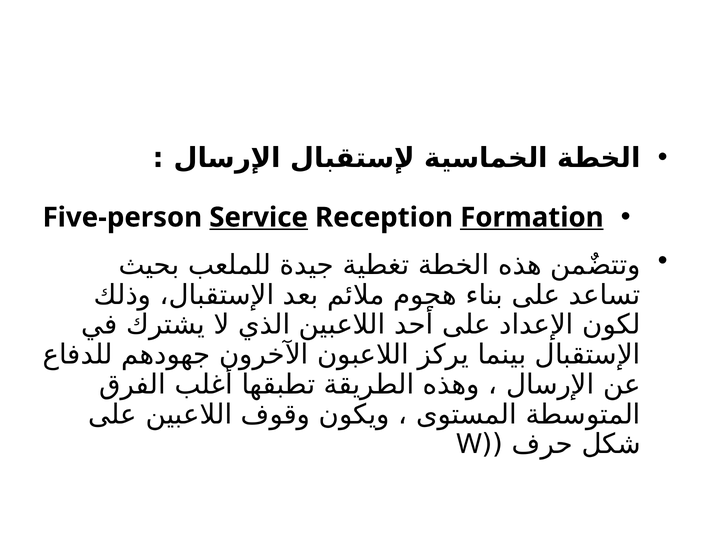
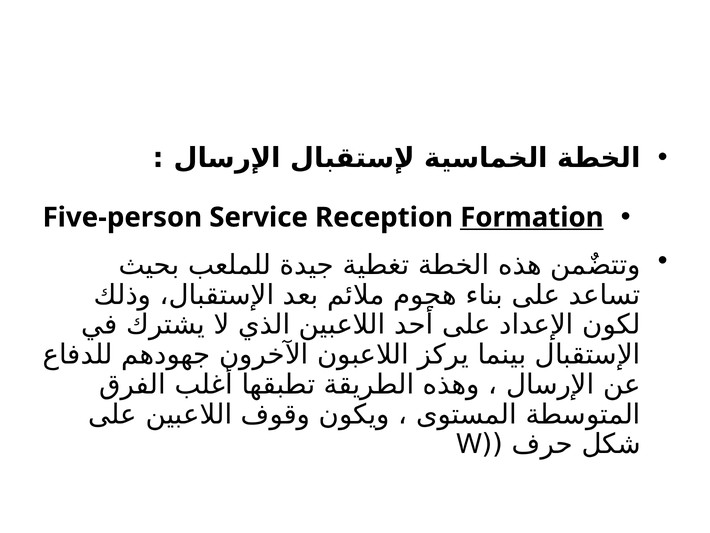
Service underline: present -> none (259, 217)
